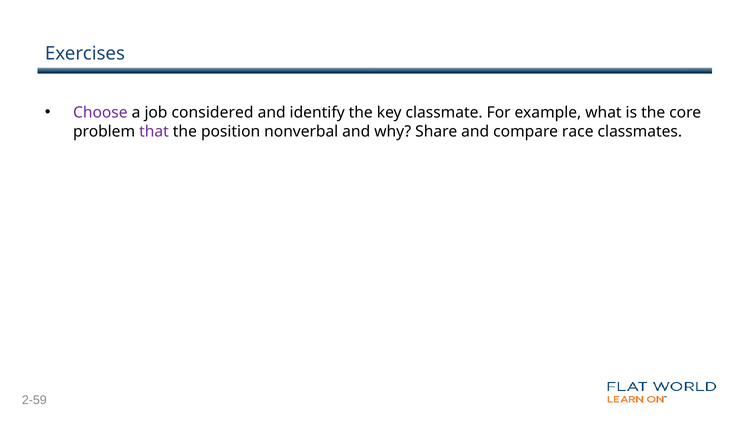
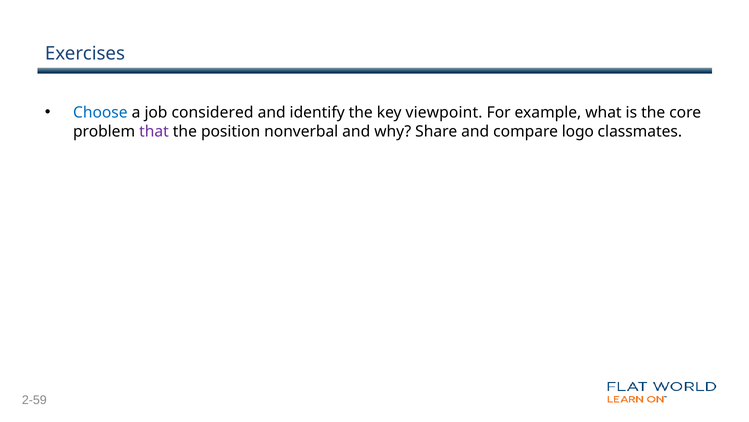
Choose colour: purple -> blue (100, 113)
classmate: classmate -> viewpoint (444, 113)
race: race -> logo (578, 131)
